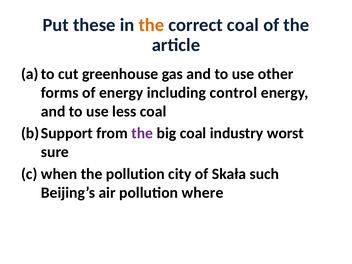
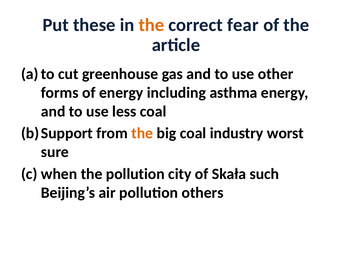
correct coal: coal -> fear (243, 25)
control: control -> asthma (233, 93)
the colour: purple -> orange (142, 133)
where: where -> others (203, 193)
